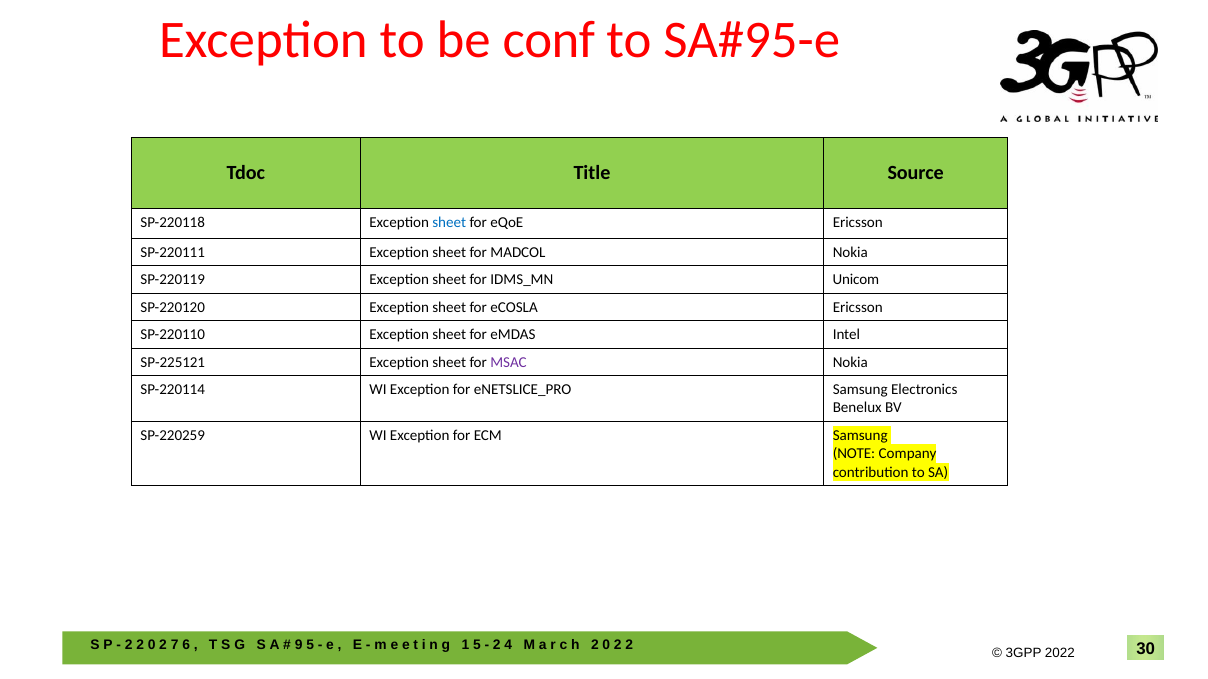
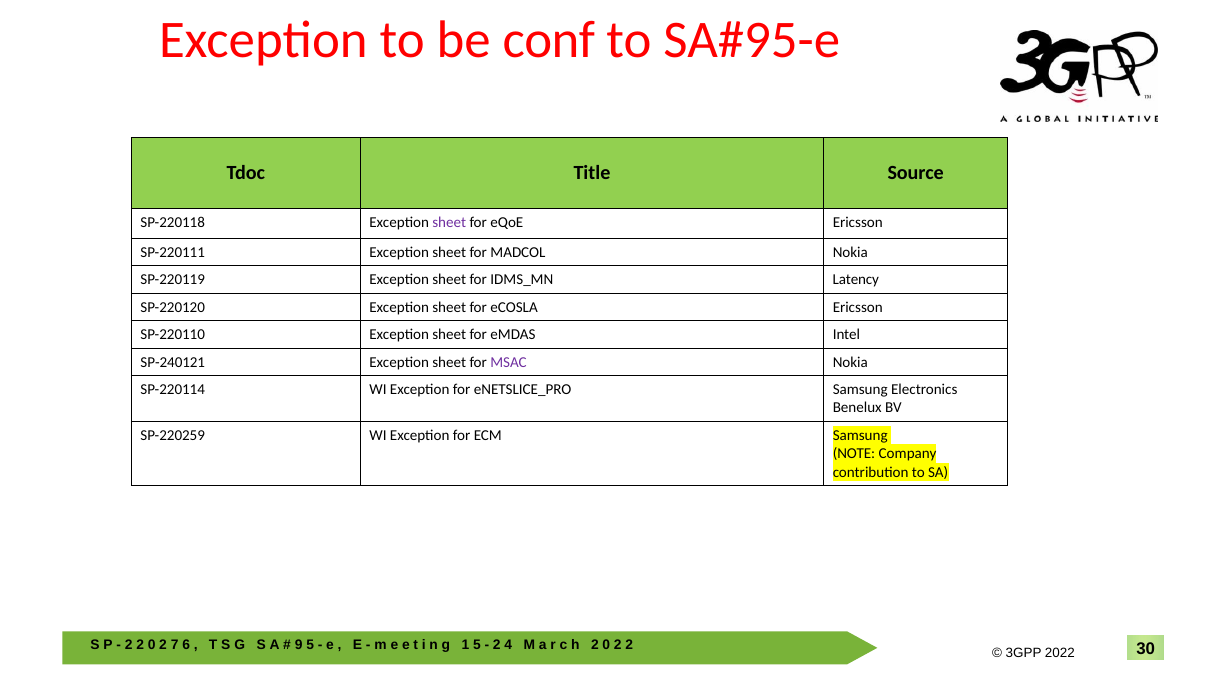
sheet colour: blue -> purple (449, 222)
Unicom: Unicom -> Latency (856, 280)
SP-225121: SP-225121 -> SP-240121 (173, 362)
